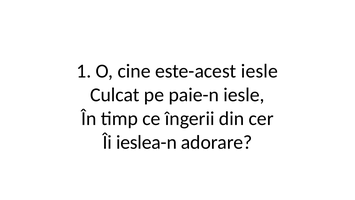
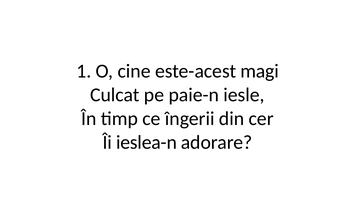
este-acest iesle: iesle -> magi (260, 71)
